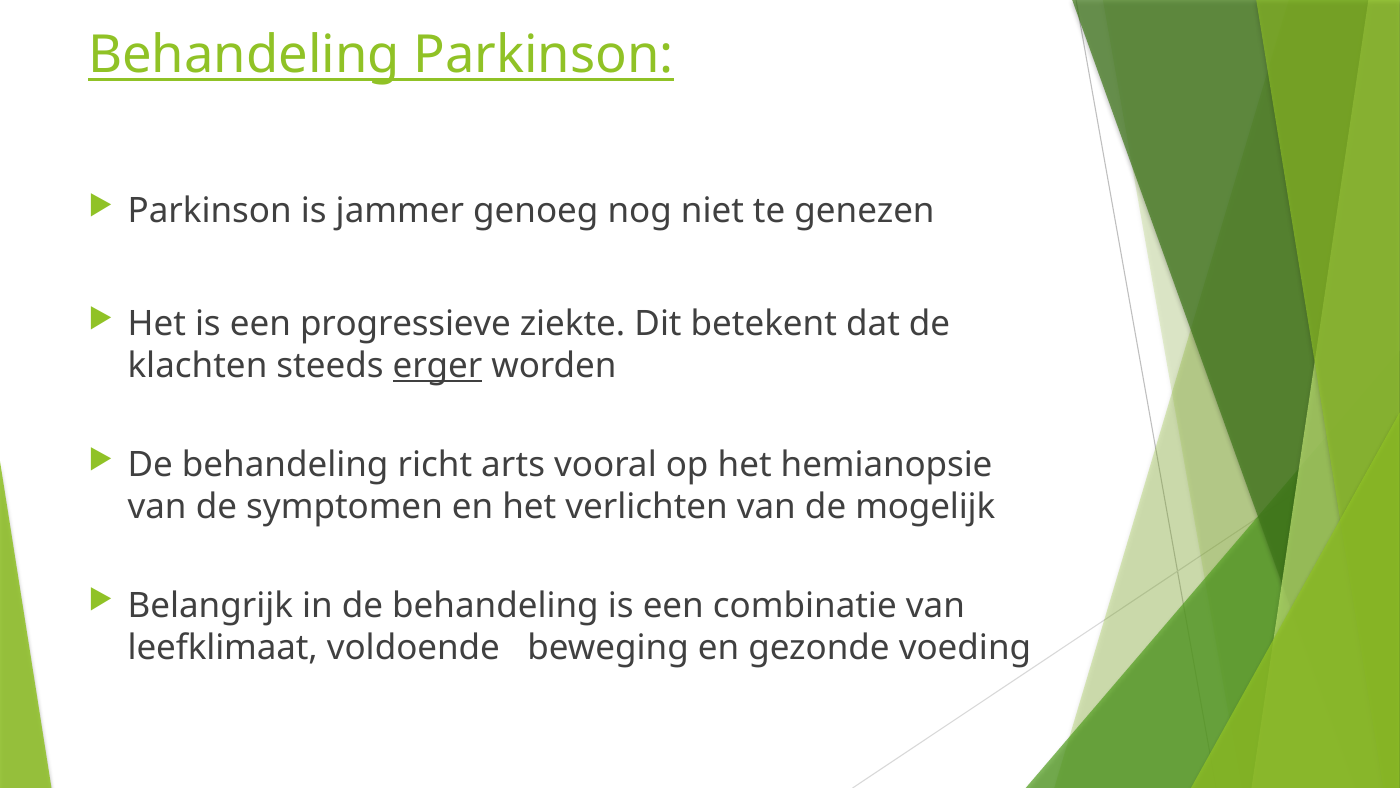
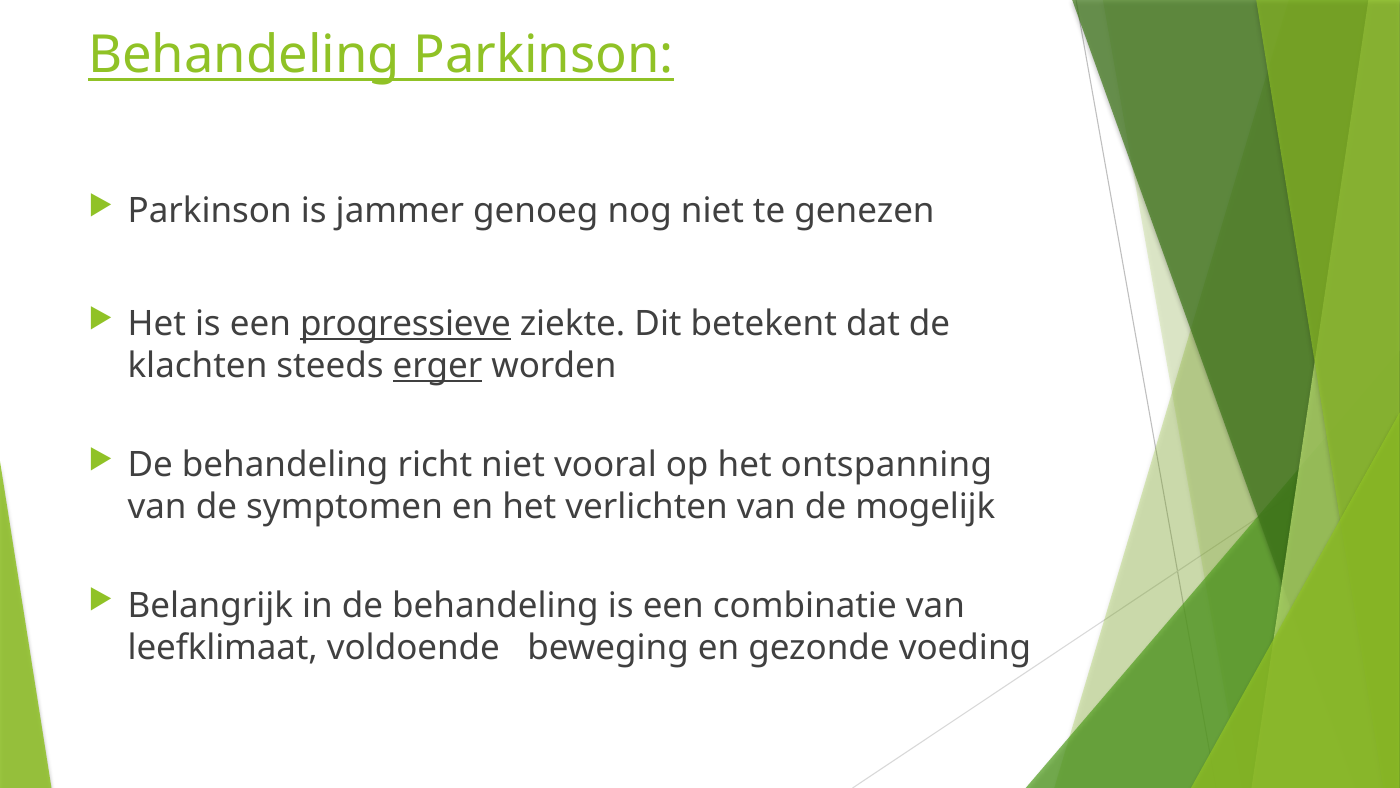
progressieve underline: none -> present (405, 324)
richt arts: arts -> niet (513, 465)
hemianopsie: hemianopsie -> ontspanning (886, 465)
